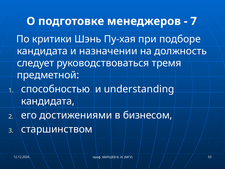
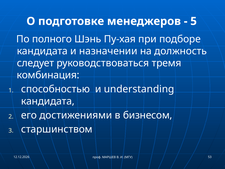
7: 7 -> 5 (194, 21)
критики: критики -> полного (52, 39)
предметной: предметной -> комбинация (48, 75)
